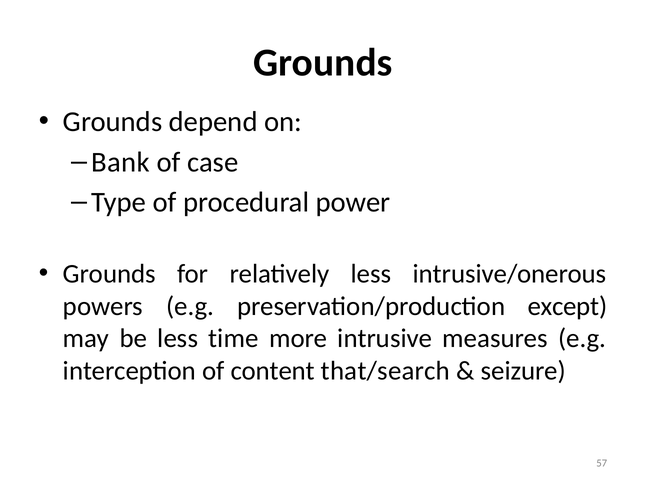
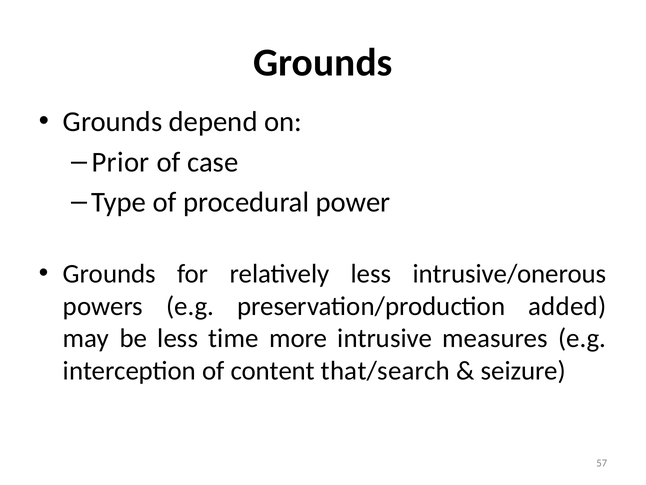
Bank: Bank -> Prior (121, 162)
except: except -> added (567, 306)
